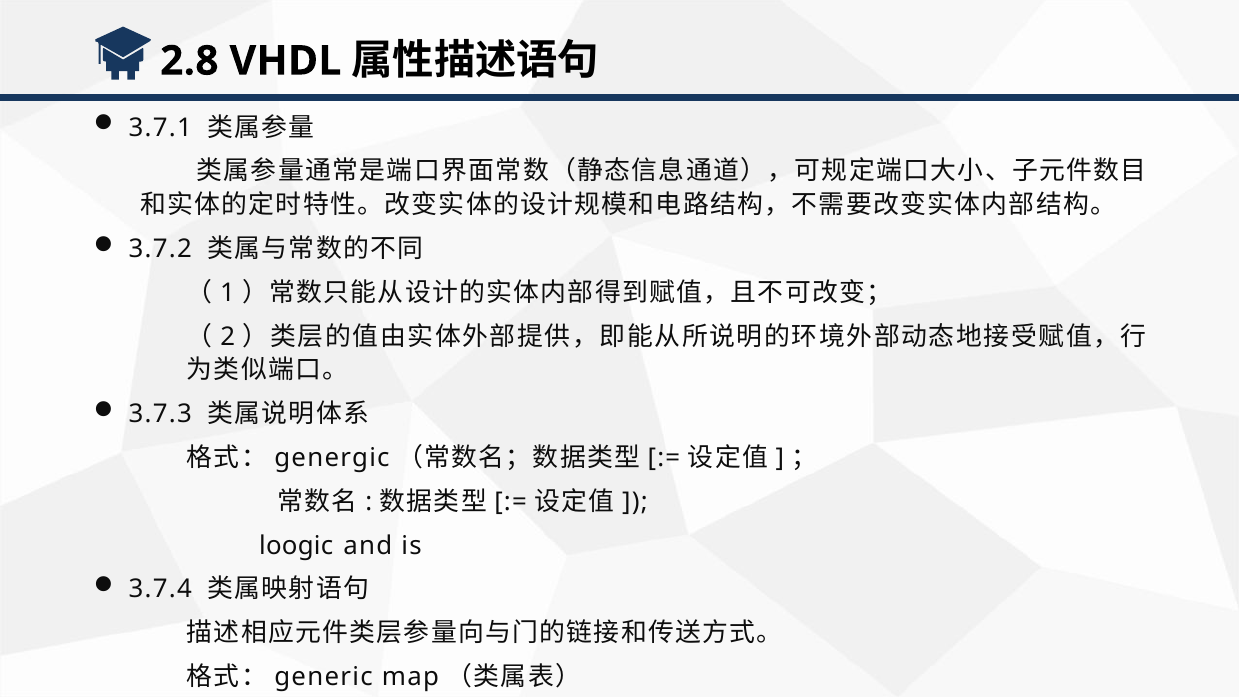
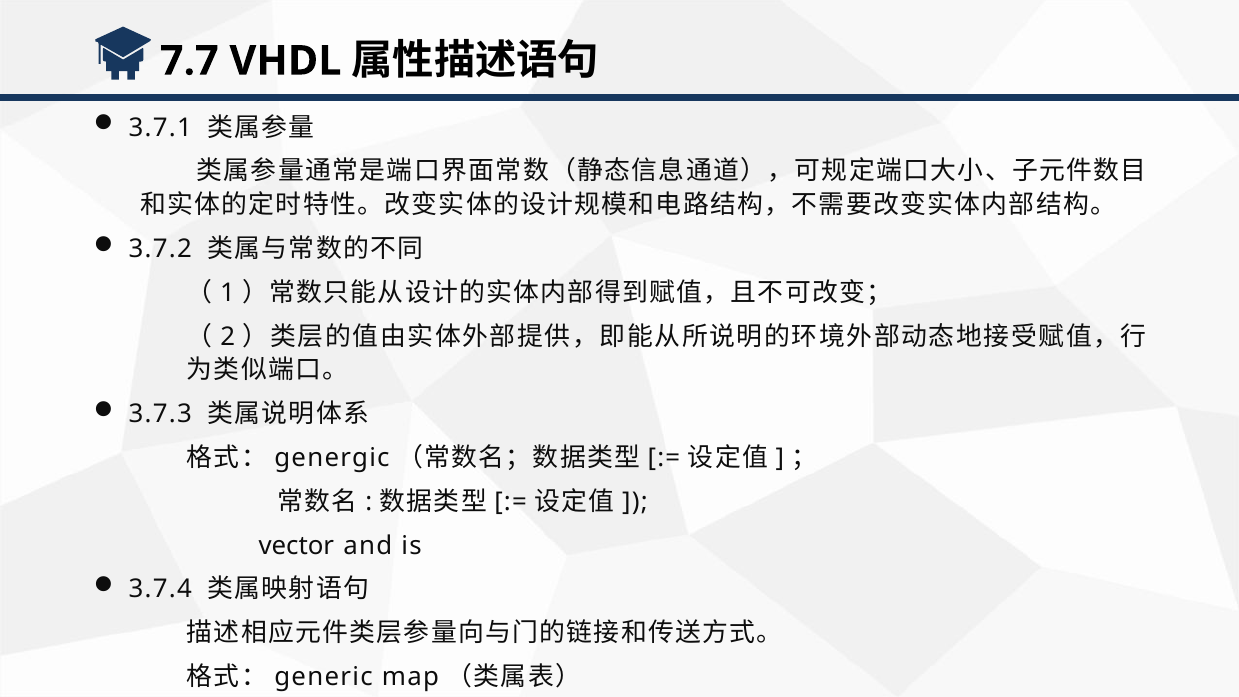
2.8: 2.8 -> 7.7 (189, 61)
loogic: loogic -> vector (296, 546)
